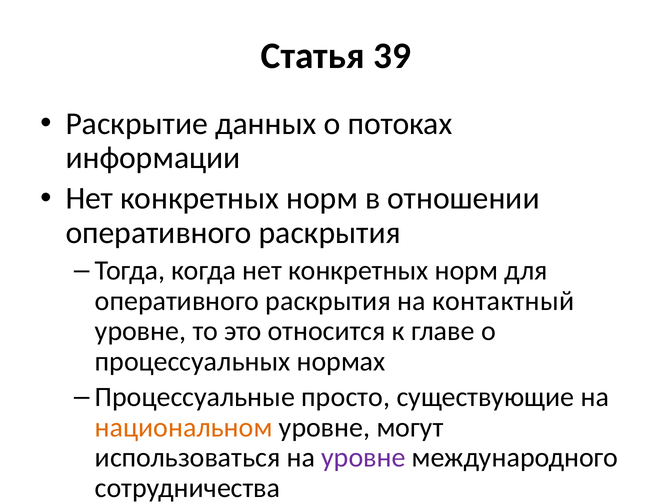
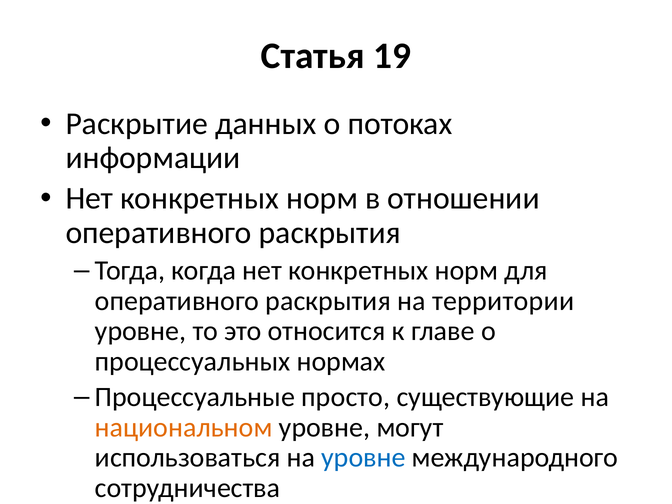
39: 39 -> 19 (392, 56)
контактный: контактный -> территории (503, 301)
уровне colour: purple -> blue (363, 458)
